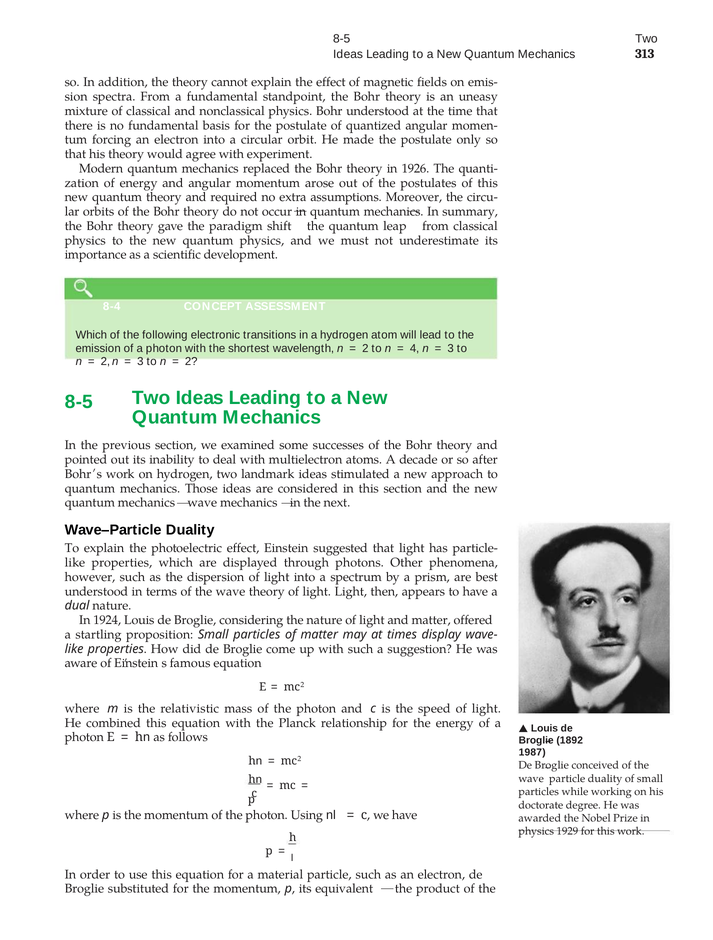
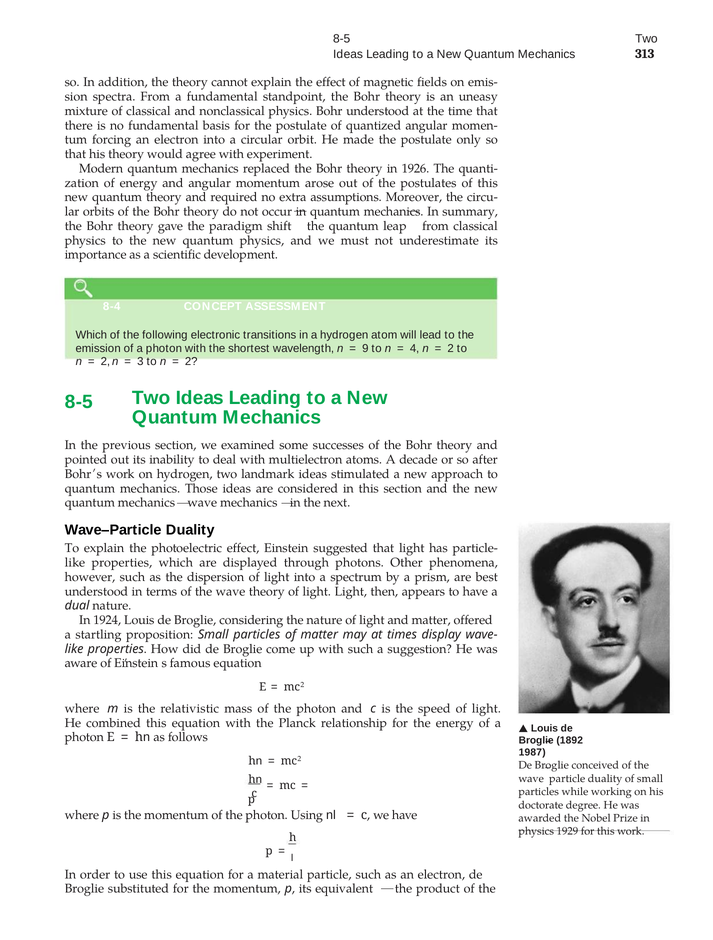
2: 2 -> 9 (365, 349)
3: 3 -> 2 (451, 349)
